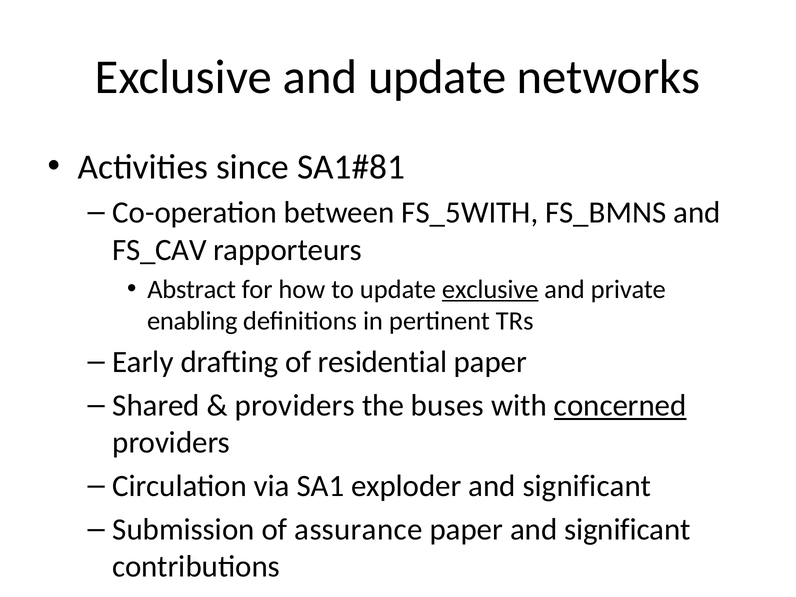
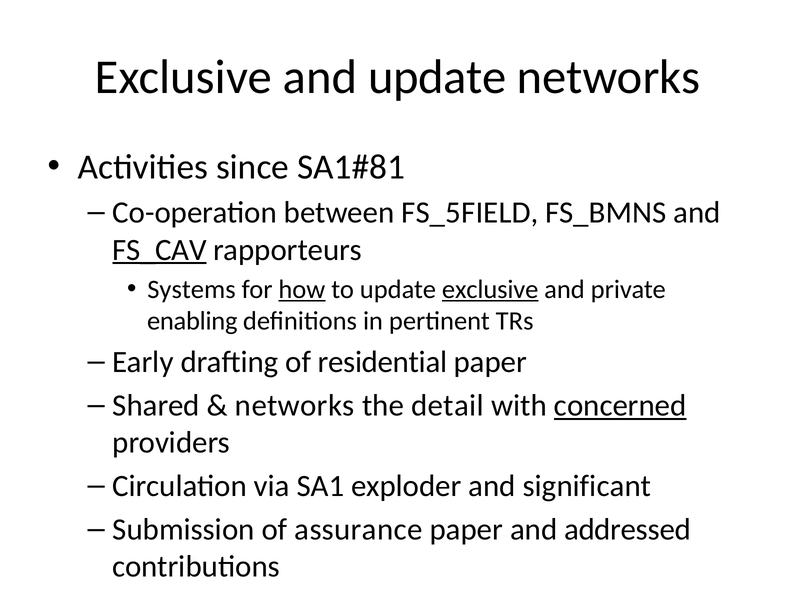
FS_5WITH: FS_5WITH -> FS_5FIELD (470, 213)
FS_CAV underline: none -> present (160, 250)
Abstract: Abstract -> Systems (191, 289)
how underline: none -> present (302, 289)
providers: providers -> networks (295, 406)
buses: buses -> detail (447, 406)
paper and significant: significant -> addressed (627, 529)
